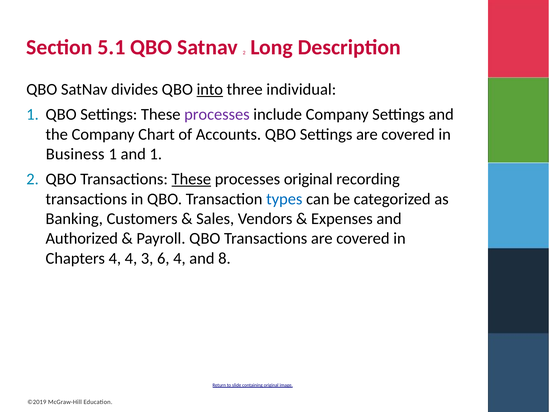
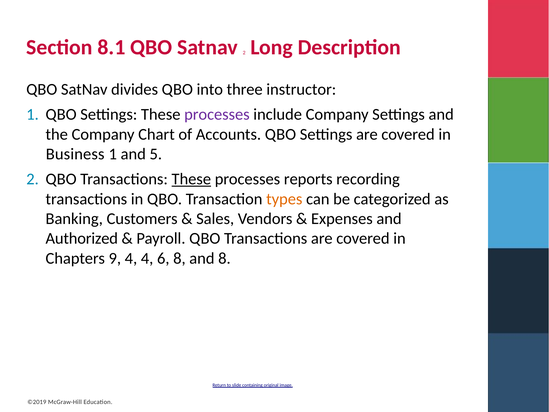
5.1: 5.1 -> 8.1 (111, 47)
into underline: present -> none (210, 89)
individual: individual -> instructor (301, 89)
and 1: 1 -> 5 (156, 154)
processes original: original -> reports (308, 179)
types colour: blue -> orange (284, 199)
Chapters 4: 4 -> 9 (115, 258)
4 3: 3 -> 4 (147, 258)
6 4: 4 -> 8 (179, 258)
